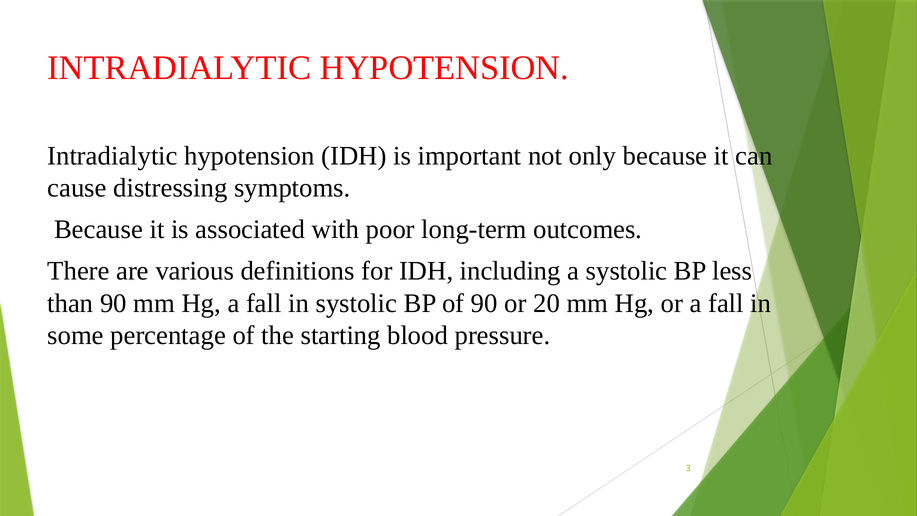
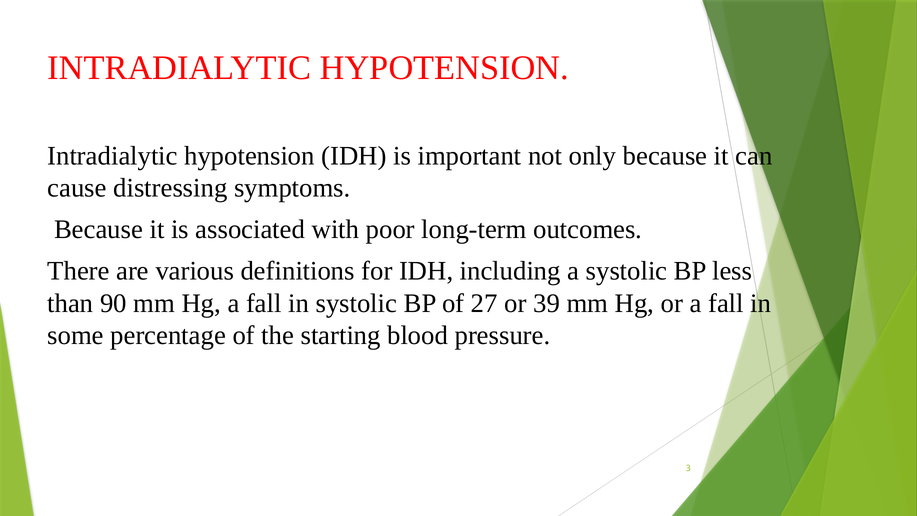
of 90: 90 -> 27 (484, 303)
20: 20 -> 39 (547, 303)
